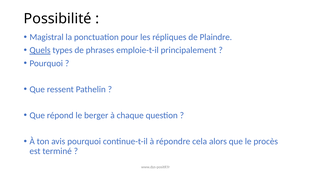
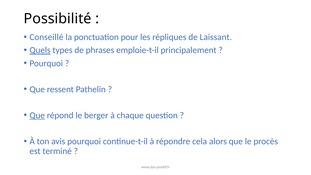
Magistral: Magistral -> Conseillé (46, 37)
Plaindre: Plaindre -> Laissant (216, 37)
Que underline: none -> present (37, 115)
